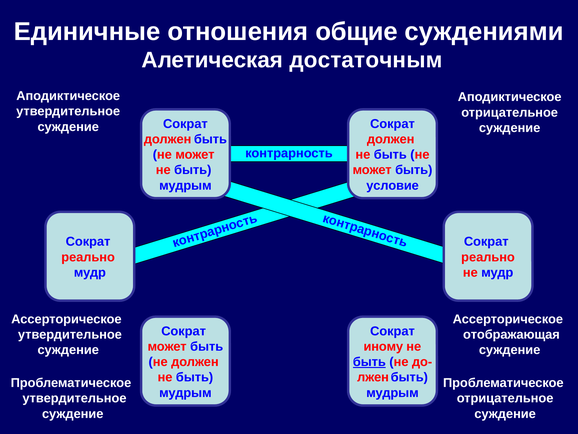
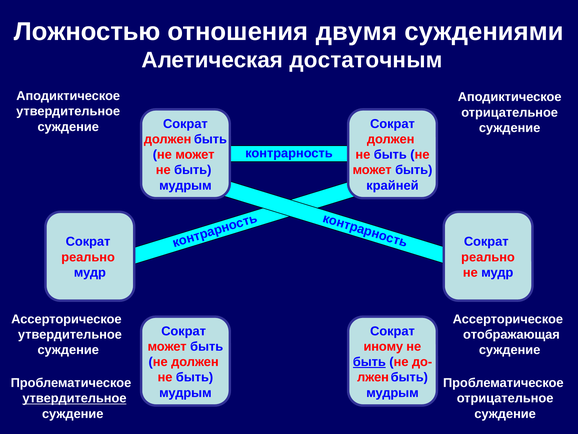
Единичные: Единичные -> Ложностью (87, 31)
общие: общие -> двумя (356, 31)
условие: условие -> крайней (392, 185)
утвердительное underline: none -> present (74, 398)
